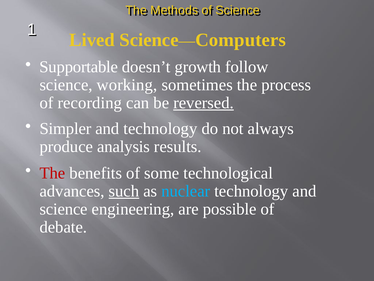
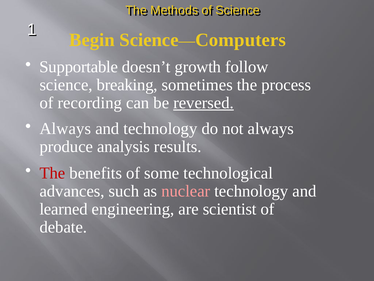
Lived: Lived -> Begin (92, 40)
working: working -> breaking (127, 85)
Simpler: Simpler -> Always (65, 128)
such underline: present -> none (124, 191)
nuclear colour: light blue -> pink (186, 191)
science: science -> learned (64, 209)
possible: possible -> scientist (230, 209)
